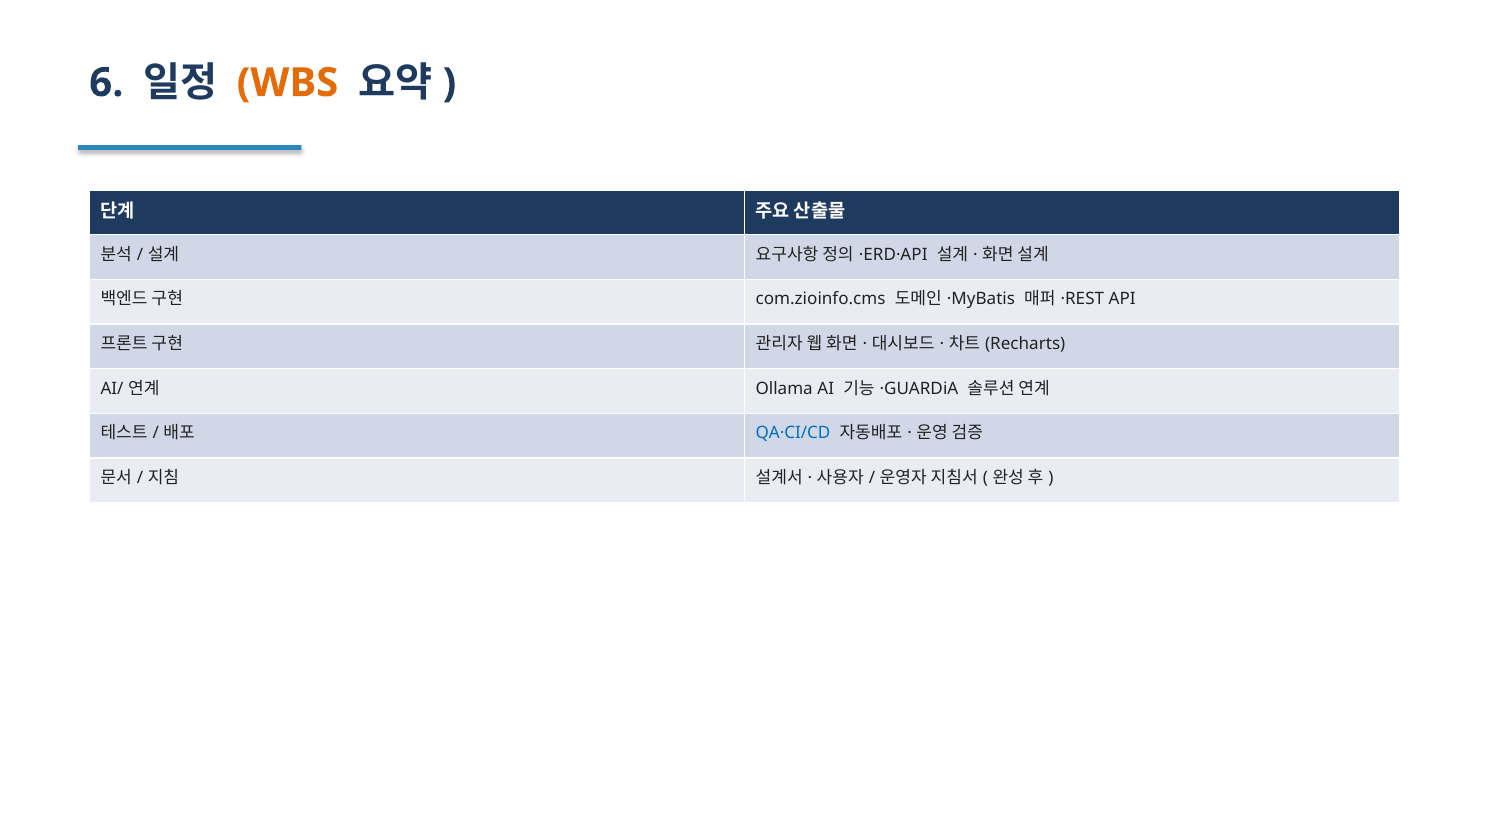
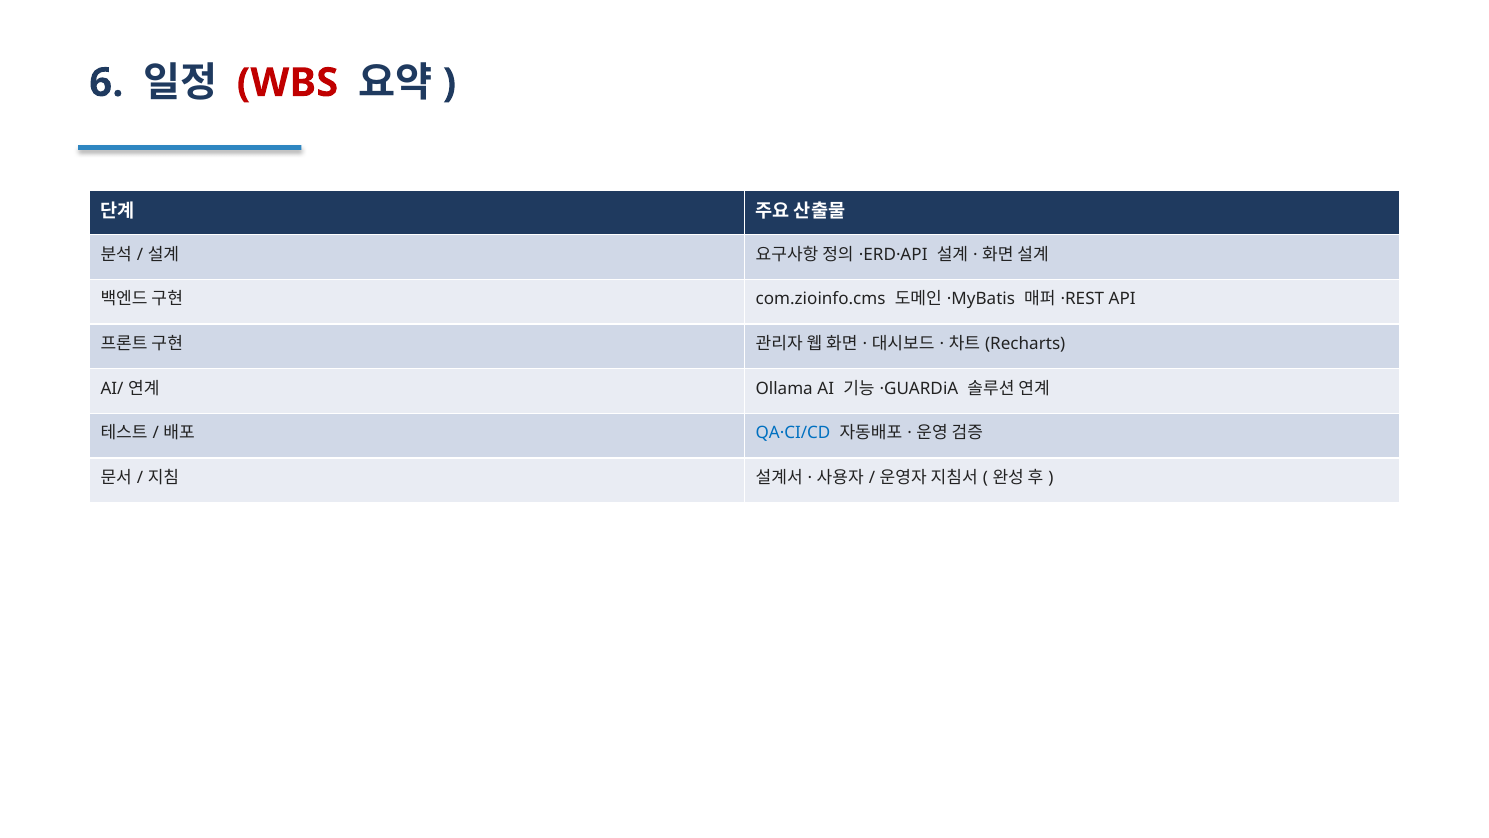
WBS colour: orange -> red (288, 83)
